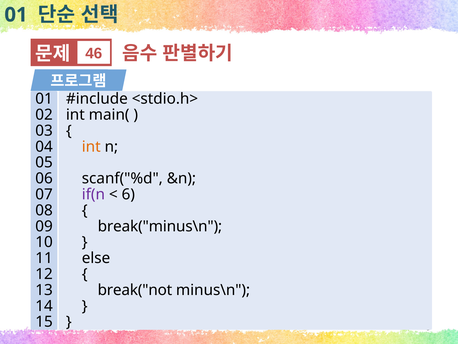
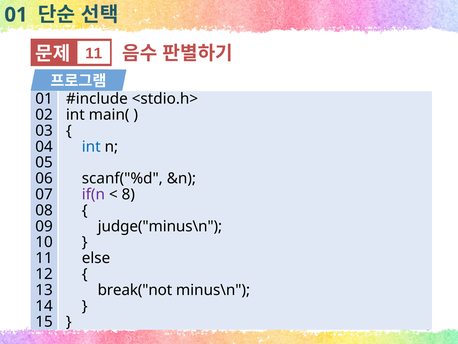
46: 46 -> 11 (94, 53)
int colour: orange -> blue (91, 146)
6: 6 -> 8 (128, 194)
break("minus\n: break("minus\n -> judge("minus\n (160, 226)
